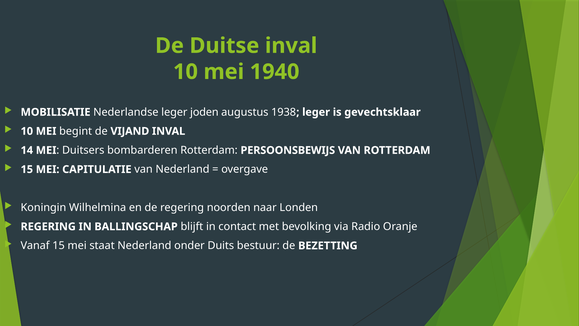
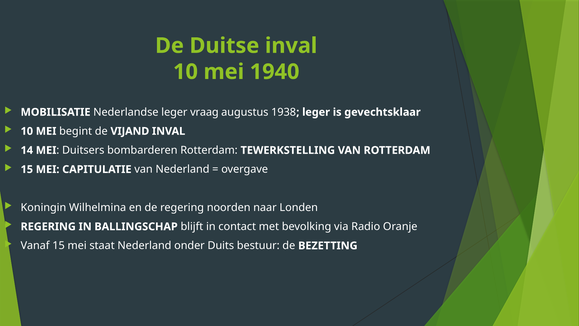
joden: joden -> vraag (204, 112)
PERSOONSBEWIJS: PERSOONSBEWIJS -> TEWERKSTELLING (288, 150)
